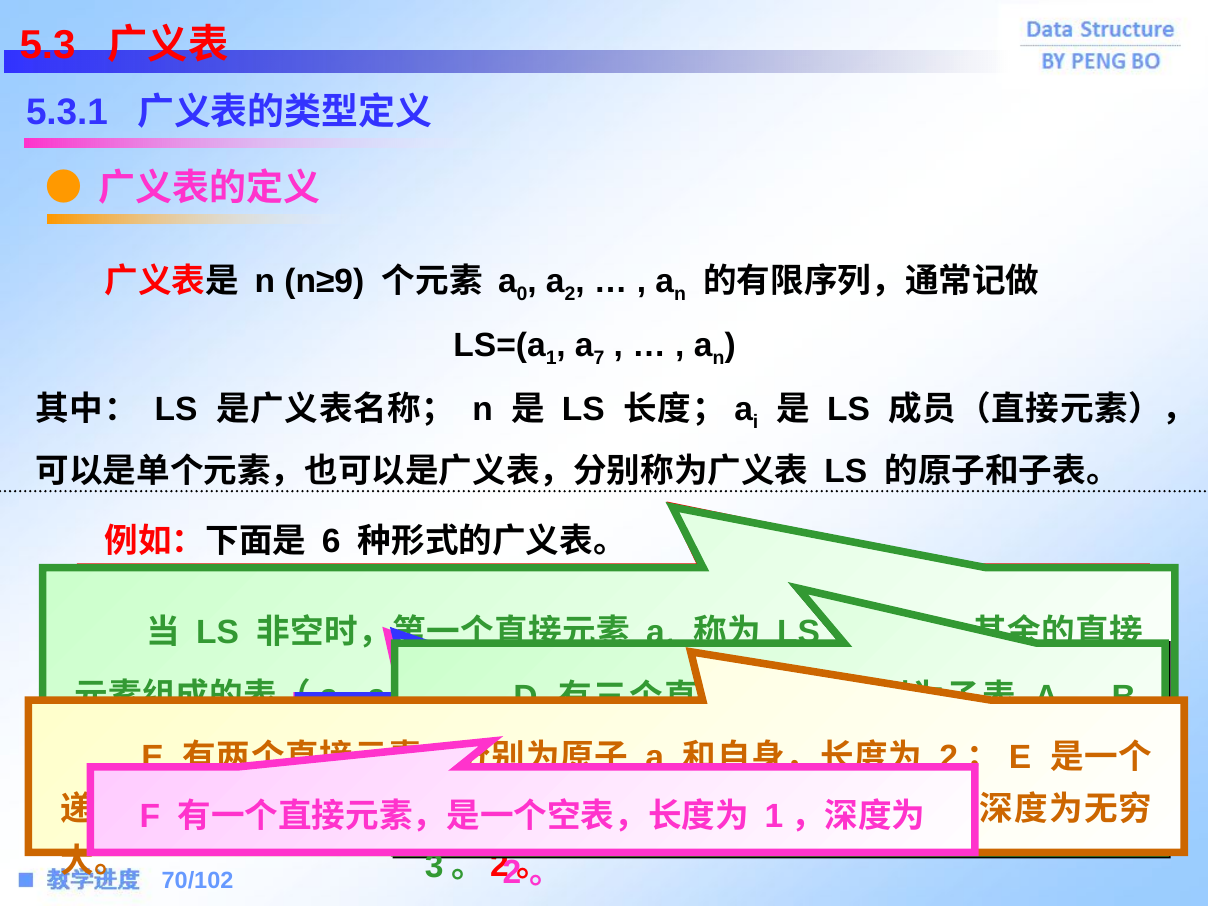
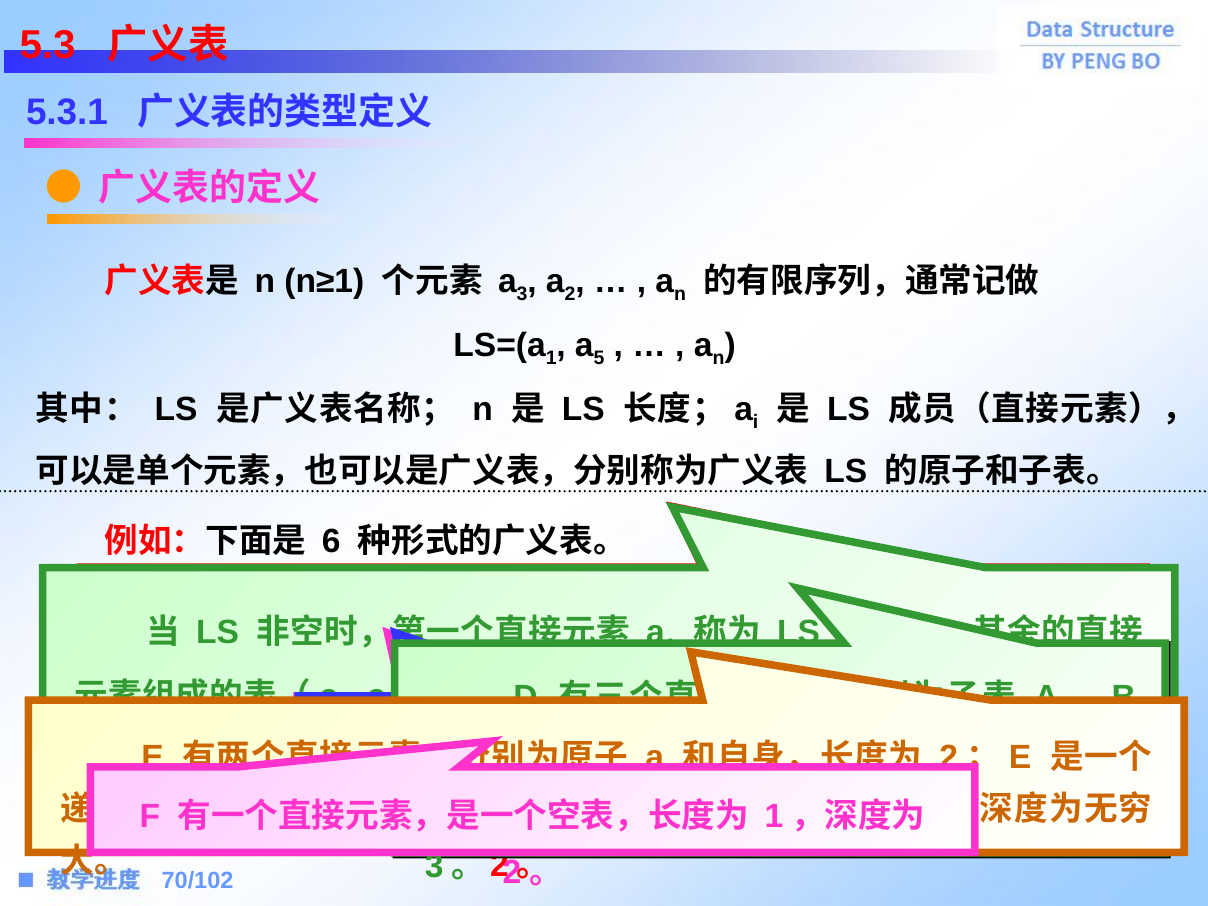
n≥9: n≥9 -> n≥1 (324, 281)
0: 0 -> 3 (522, 294)
a 7: 7 -> 5 (599, 358)
